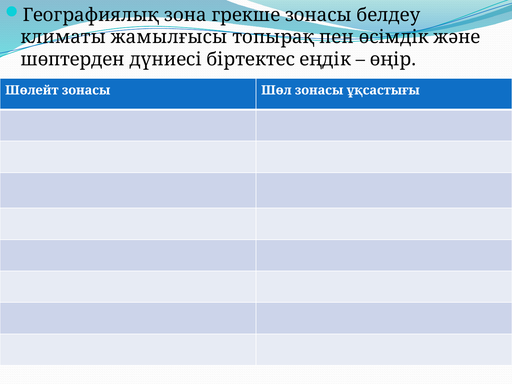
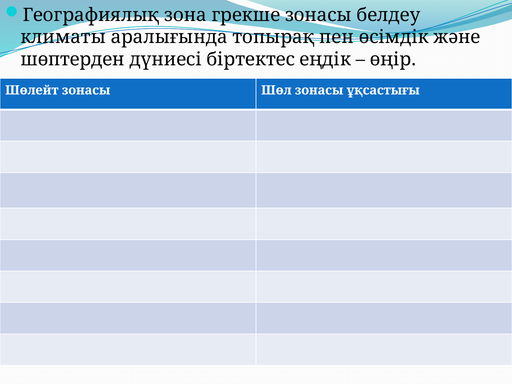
жамылғысы: жамылғысы -> аралығында (169, 37)
